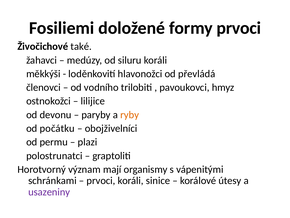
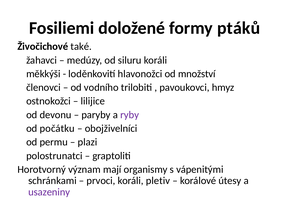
formy prvoci: prvoci -> ptáků (239, 28)
převládá: převládá -> množství (197, 74)
ryby colour: orange -> purple (130, 115)
sinice: sinice -> pletiv (158, 180)
